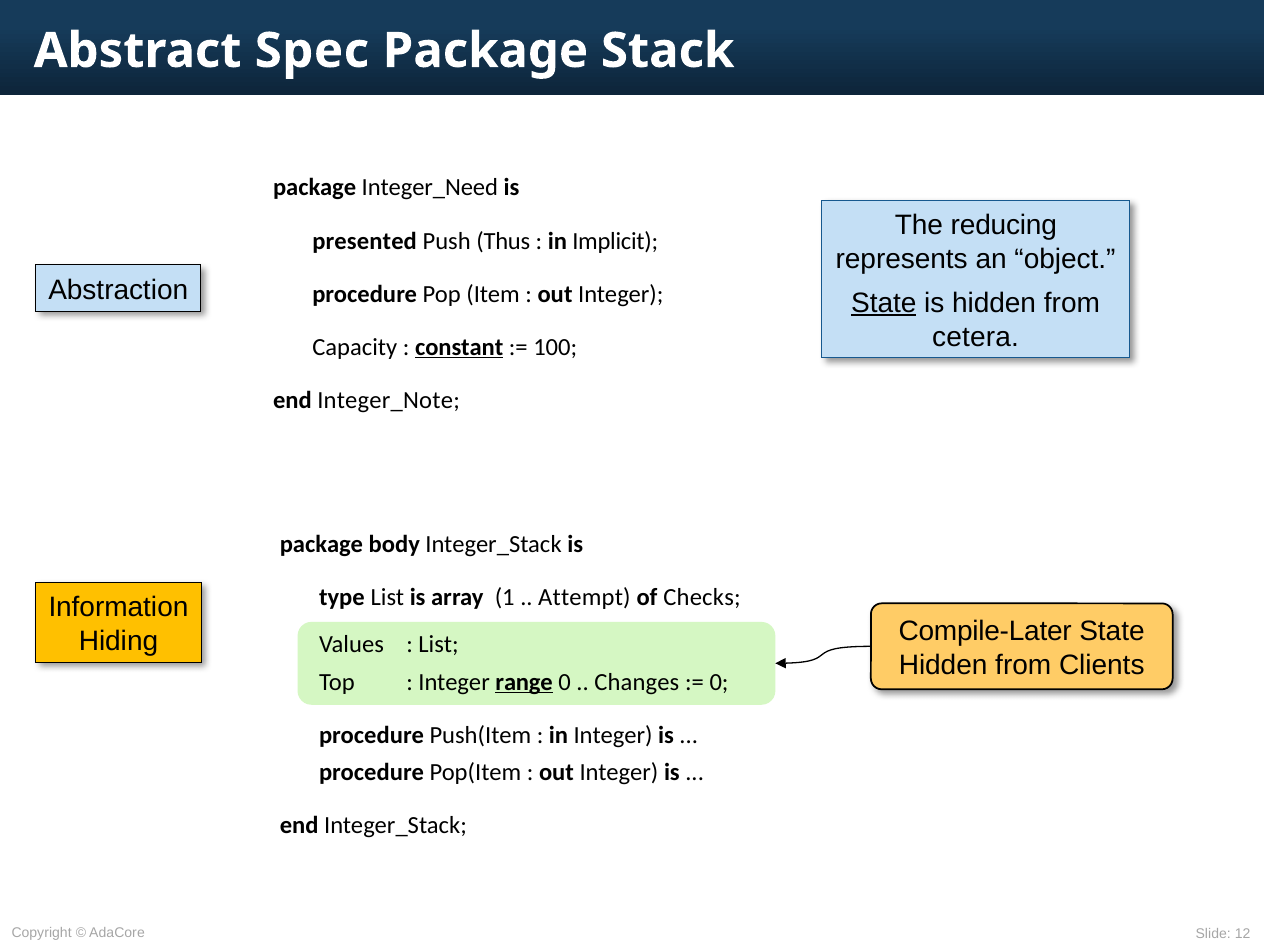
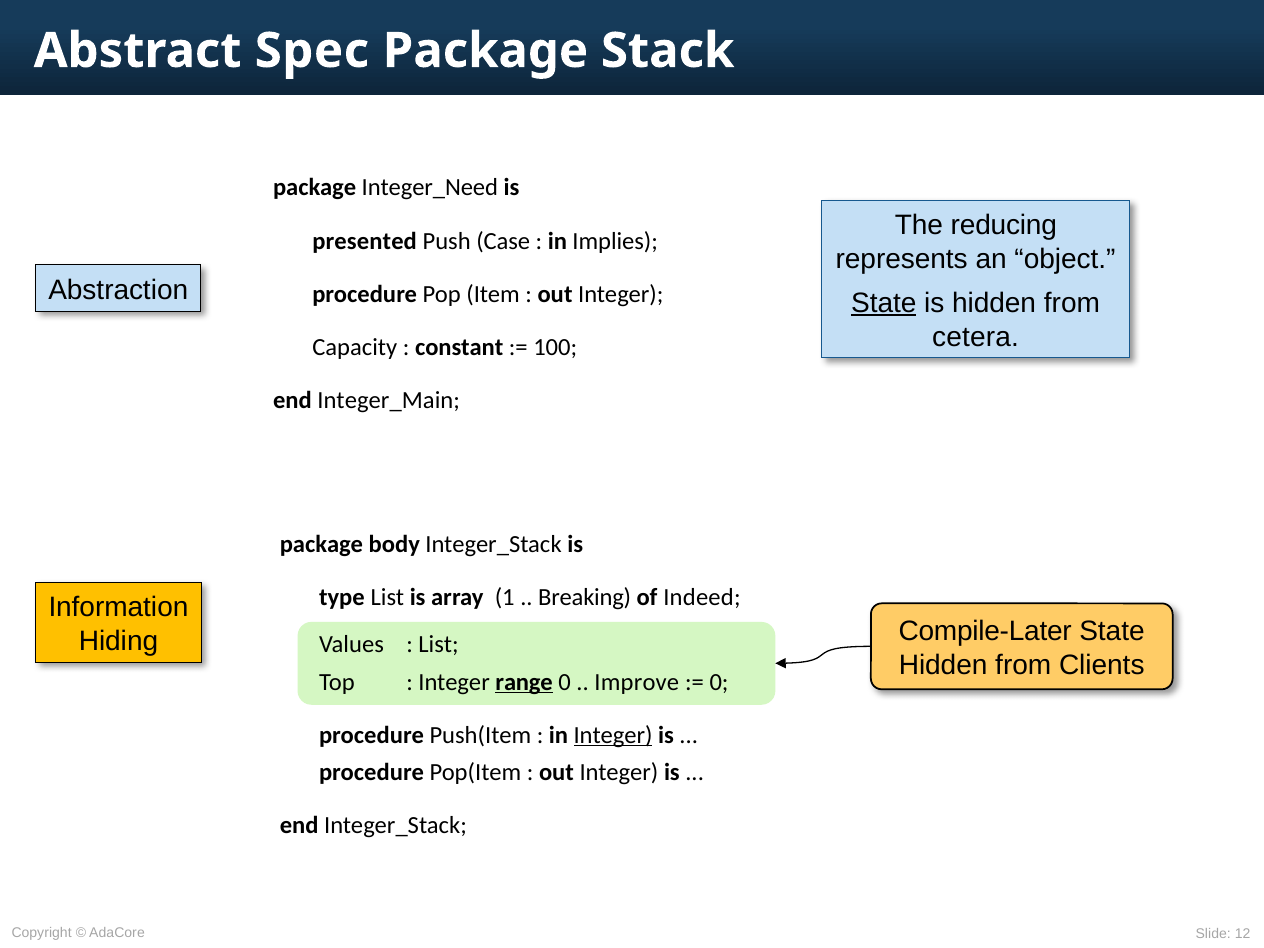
Thus: Thus -> Case (503, 241)
Implicit: Implicit -> Implies (615, 241)
constant underline: present -> none (459, 347)
Integer_Note: Integer_Note -> Integer_Main (389, 400)
Attempt: Attempt -> Breaking (585, 597)
Checks: Checks -> Indeed (702, 597)
Changes: Changes -> Improve (637, 682)
Integer underline: none -> present (613, 735)
